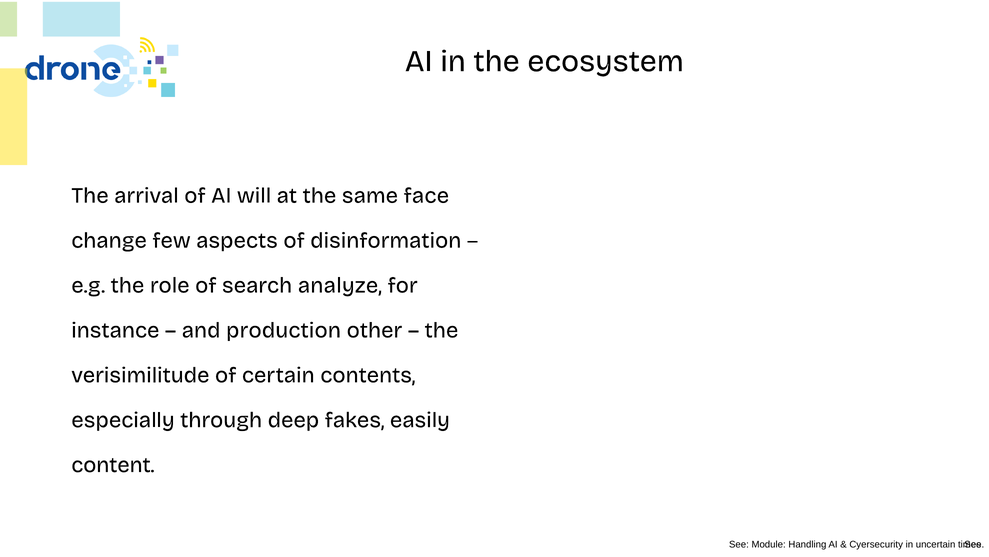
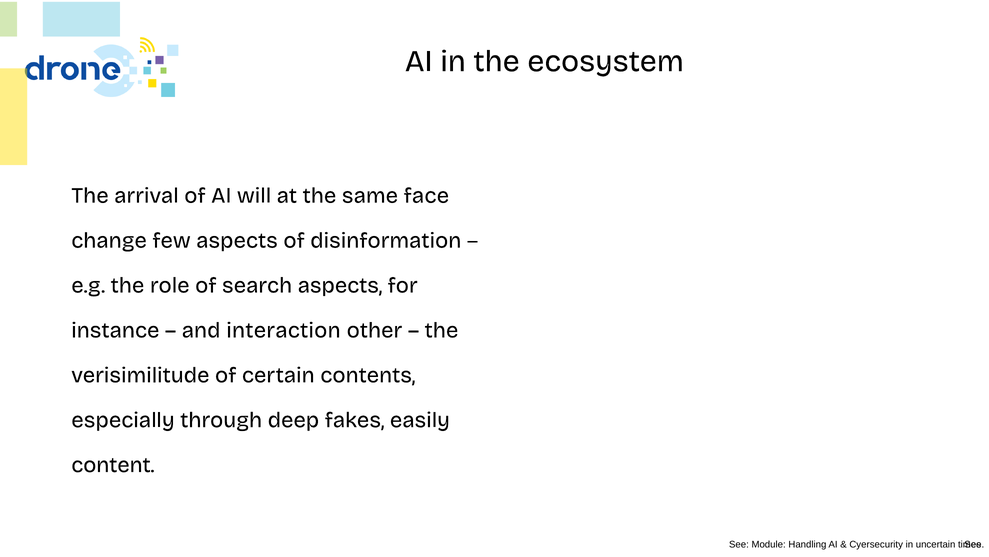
search analyze: analyze -> aspects (340, 285)
production: production -> interaction (283, 330)
